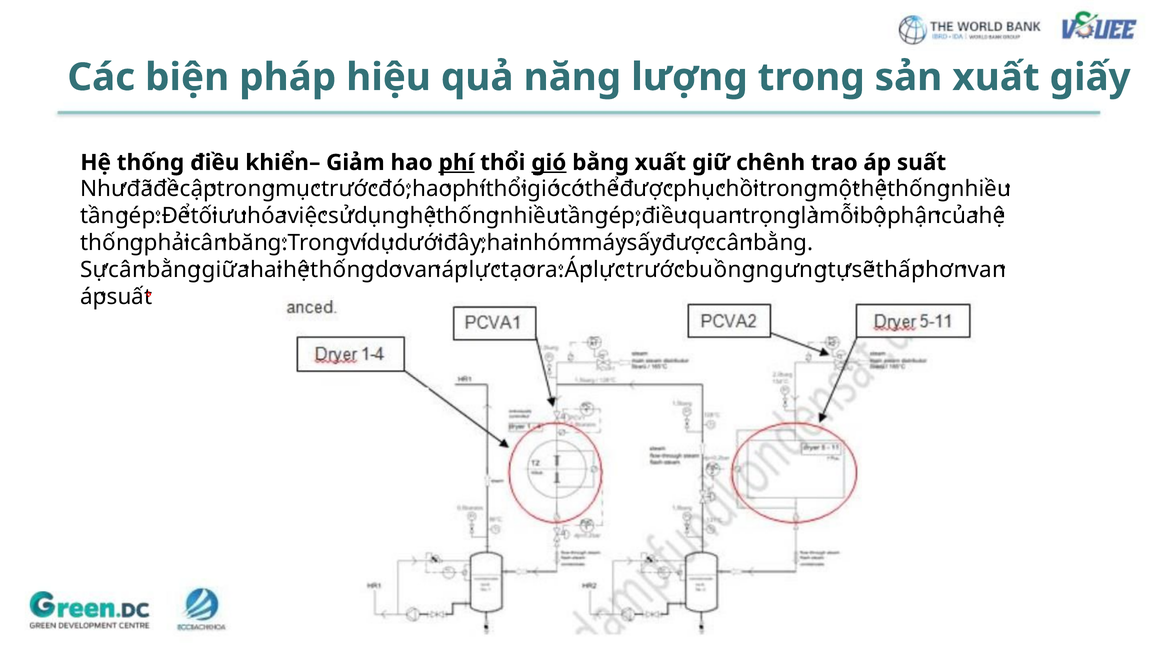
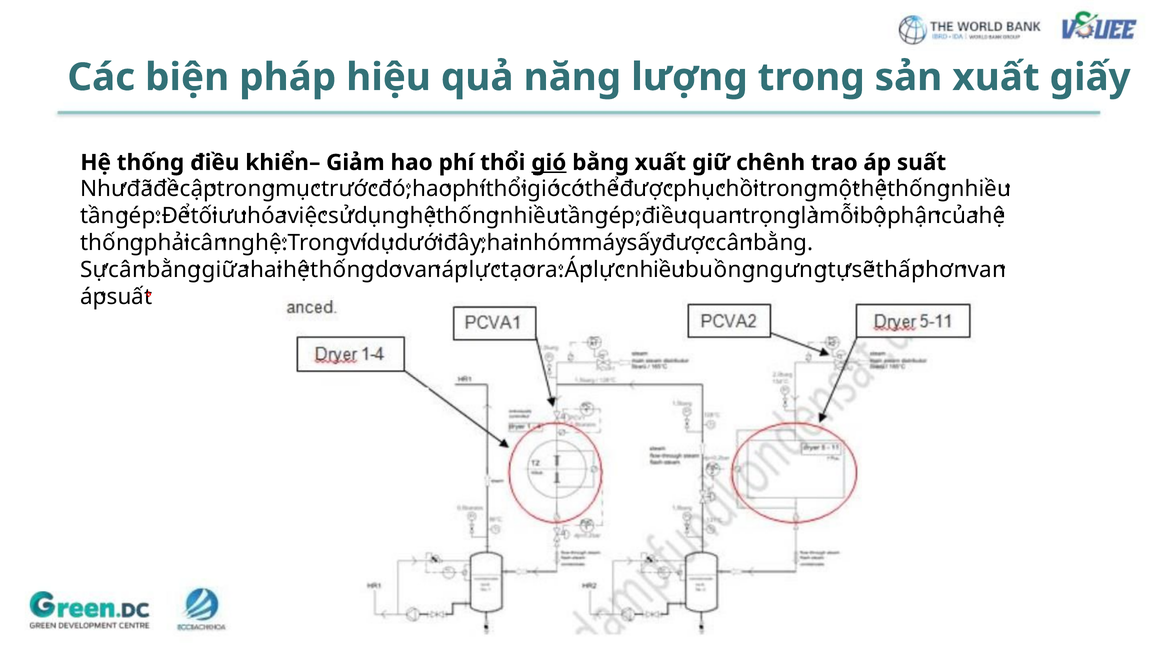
phí underline: present -> none (456, 163)
băng: băng -> nghệ (258, 243)
trước: trước -> nhiều (656, 270)
